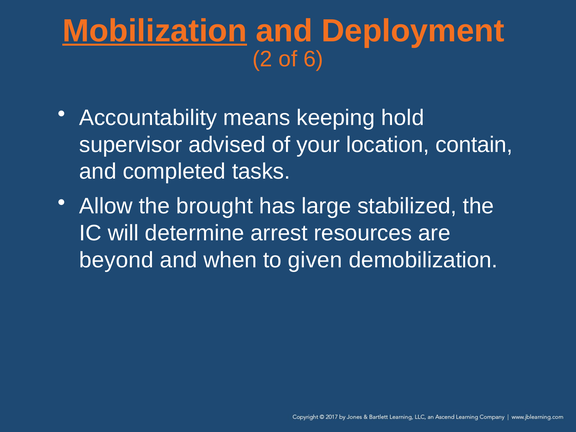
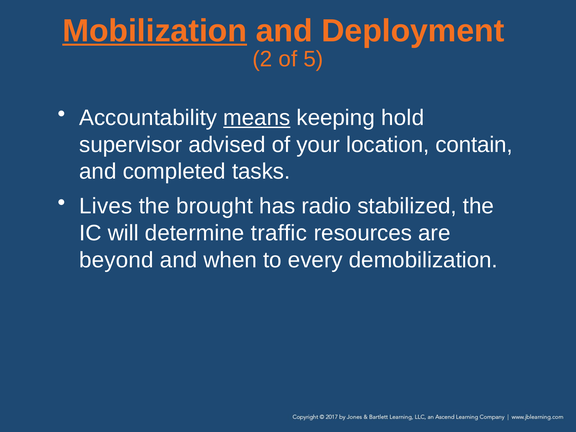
6: 6 -> 5 (313, 59)
means underline: none -> present (257, 118)
Allow: Allow -> Lives (106, 206)
large: large -> radio (326, 206)
arrest: arrest -> traffic (279, 233)
given: given -> every (315, 260)
